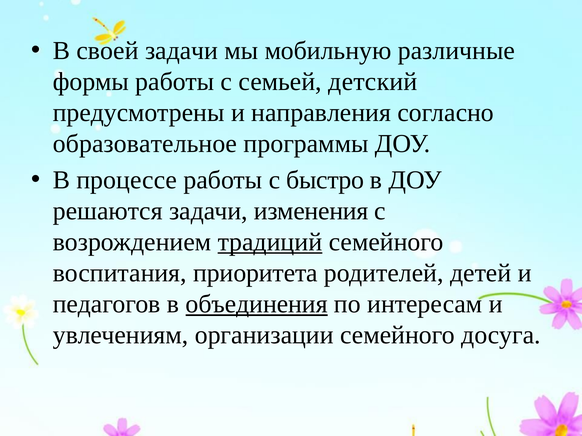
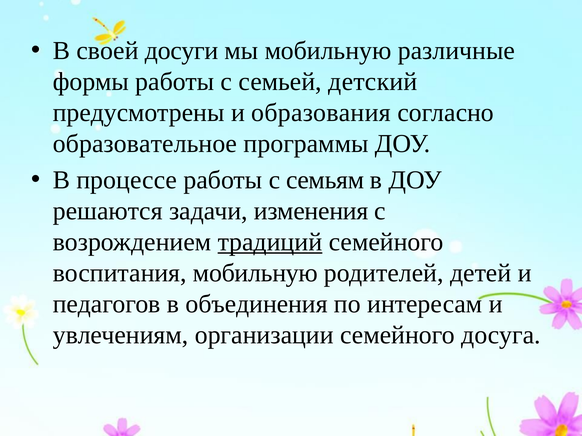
своей задачи: задачи -> досуги (182, 51)
направления: направления -> образования (321, 113)
быстро: быстро -> семьям (325, 180)
воспитания приоритета: приоритета -> мобильную (255, 273)
объединения underline: present -> none (257, 304)
